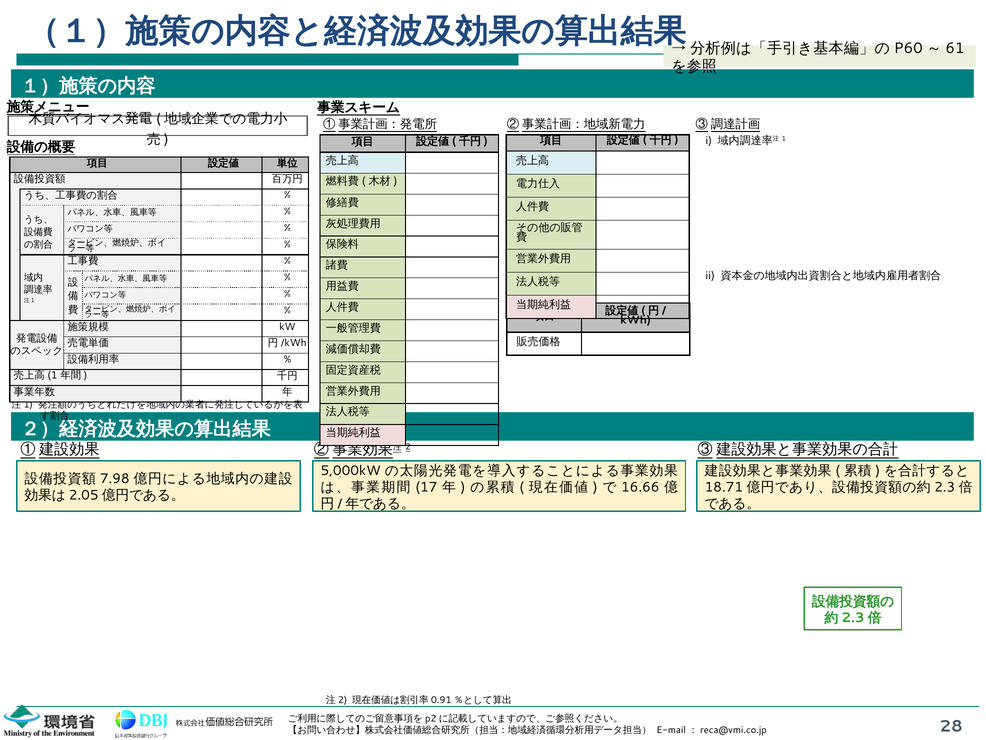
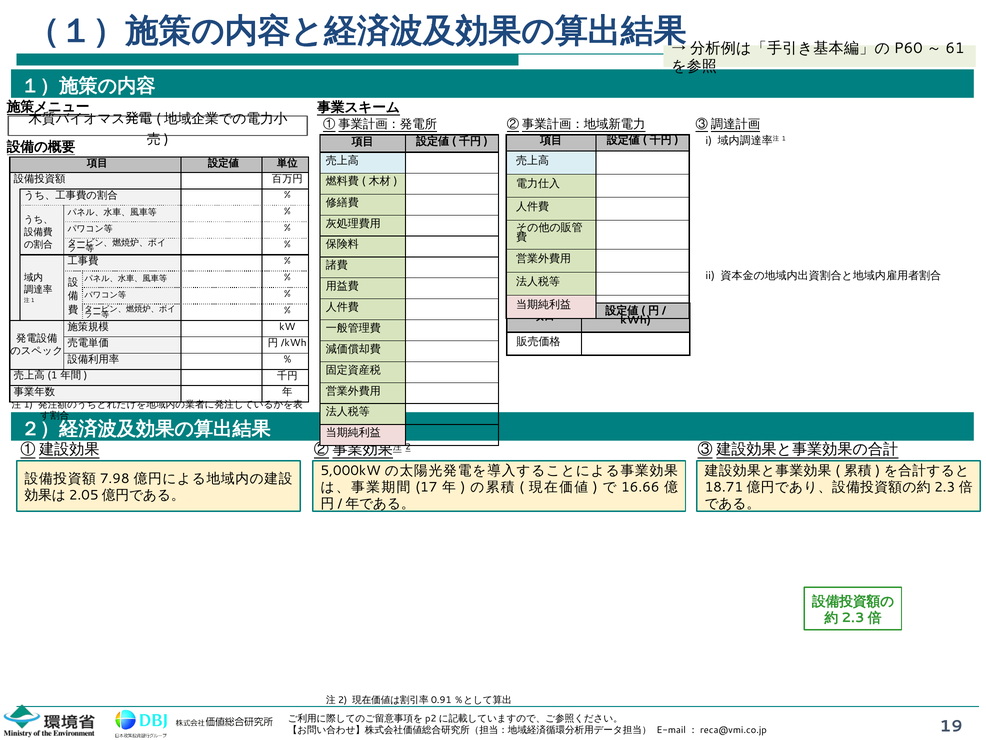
28: 28 -> 19 (951, 726)
